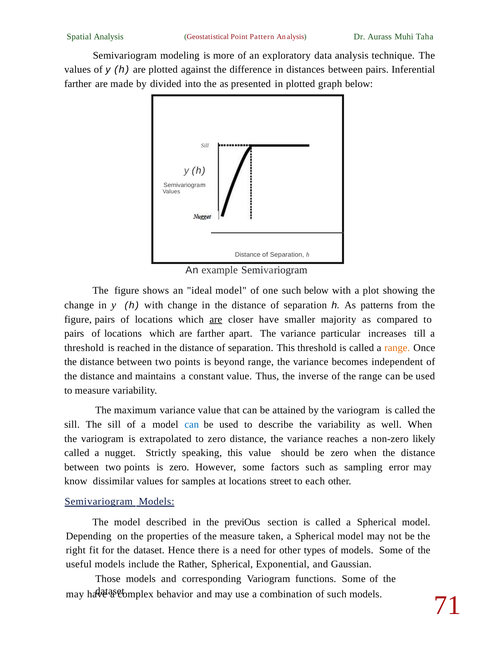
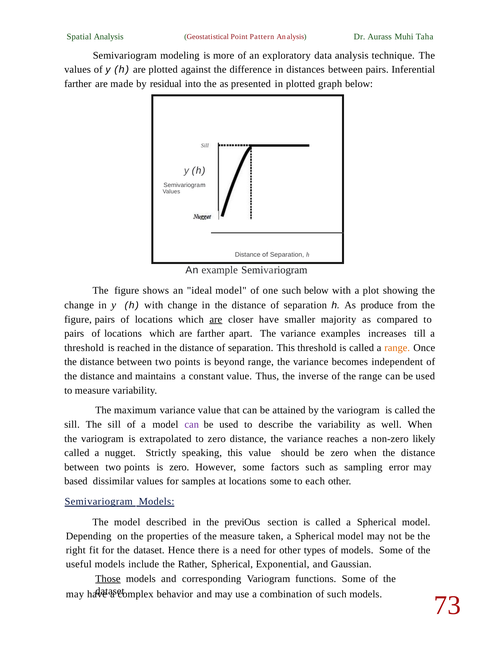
divided: divided -> residual (166, 84)
patterns: patterns -> produce (377, 305)
particular: particular -> examples (341, 333)
can colour: blue -> purple (192, 424)
know: know -> based (76, 481)
locations street: street -> some (281, 481)
Those underline: none -> present (108, 579)
71: 71 -> 73 (447, 605)
